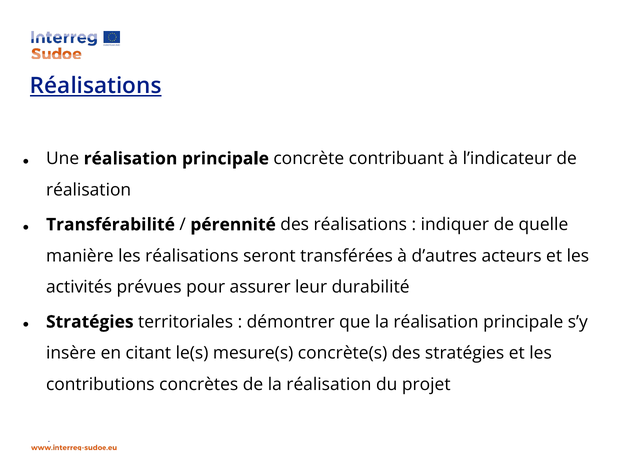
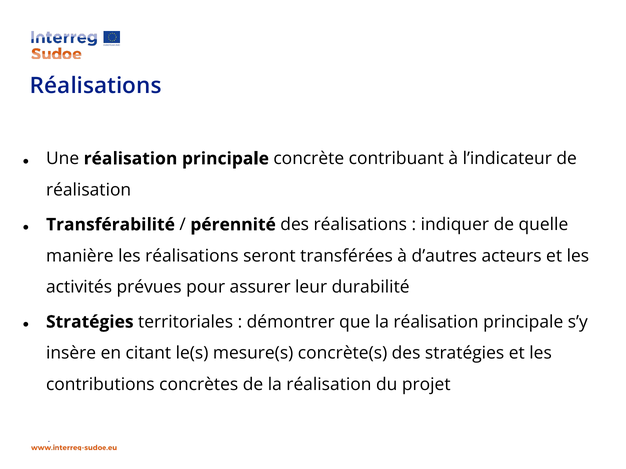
Réalisations underline: present -> none (96, 86)
